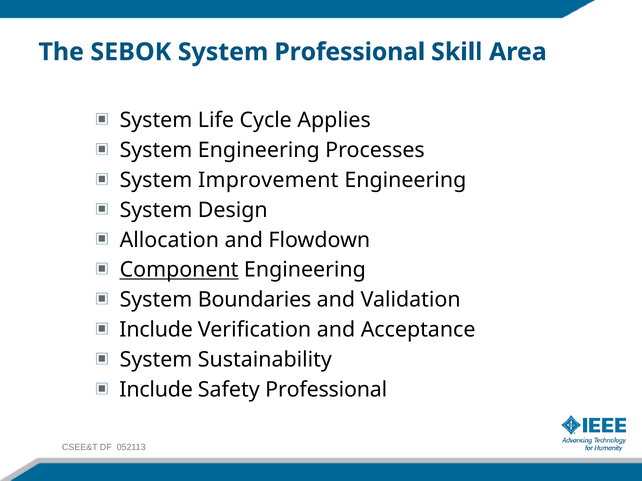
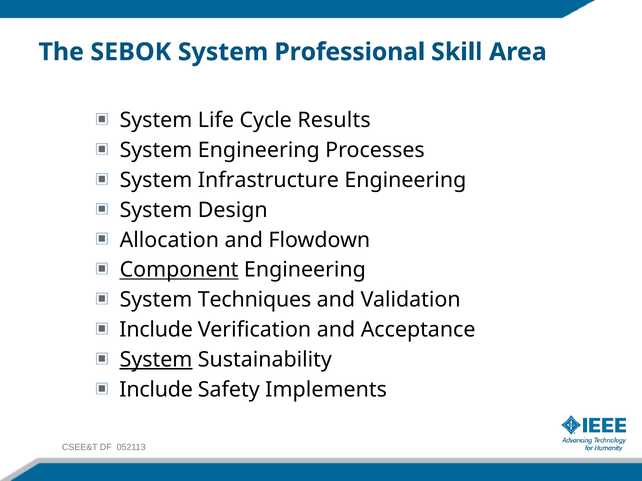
Applies: Applies -> Results (334, 120)
Improvement: Improvement -> Infrastructure (268, 180)
Boundaries: Boundaries -> Techniques (255, 300)
System underline: none -> present (156, 360)
Safety Professional: Professional -> Implements (326, 390)
